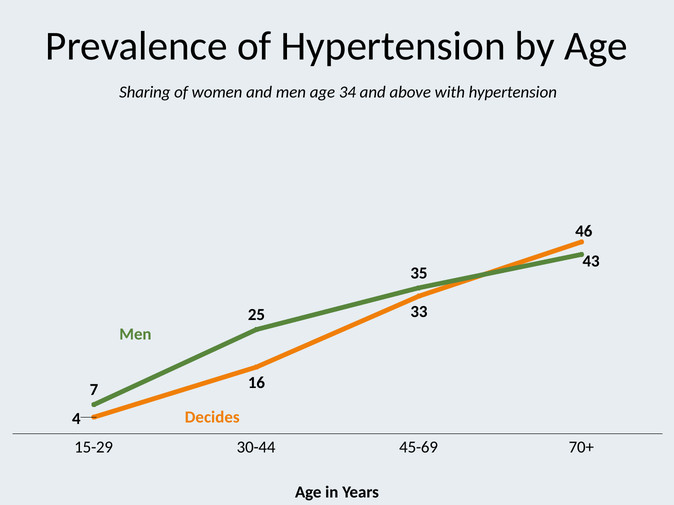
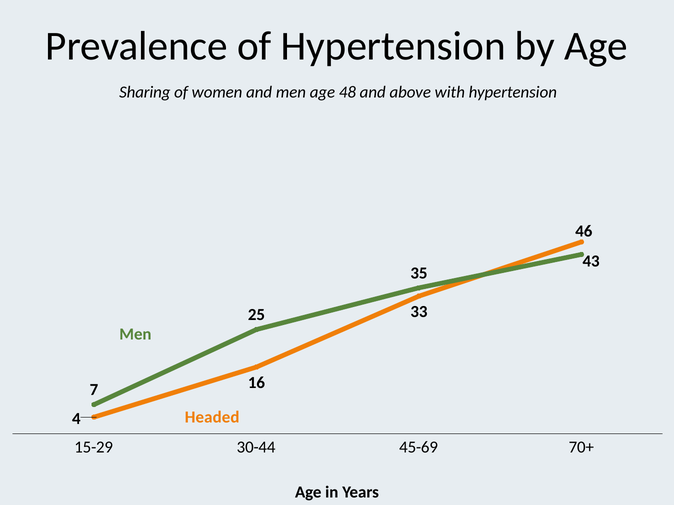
34: 34 -> 48 (347, 92)
Decides: Decides -> Headed (212, 417)
